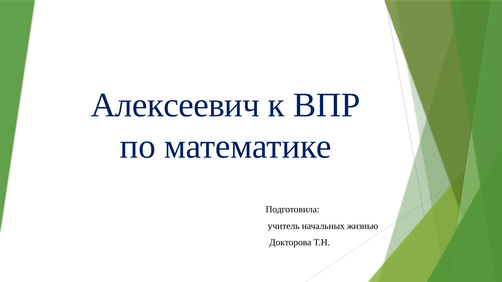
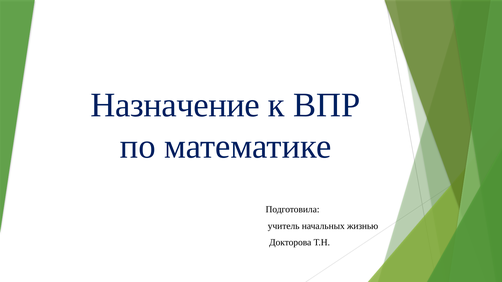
Алексеевич: Алексеевич -> Назначение (175, 105)
